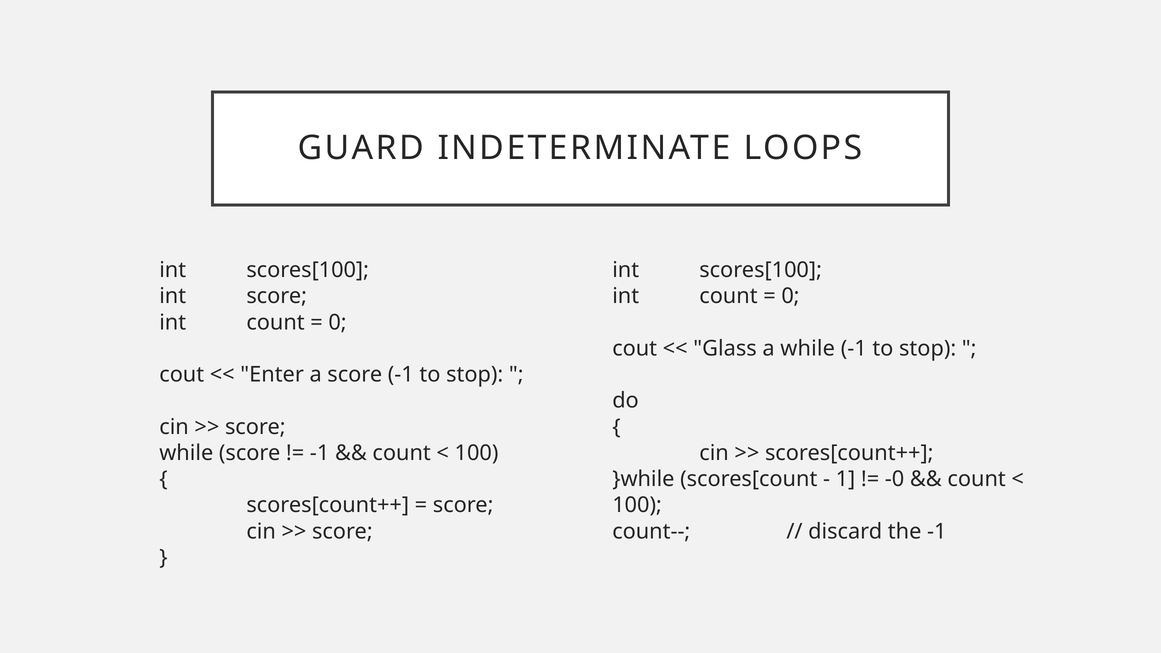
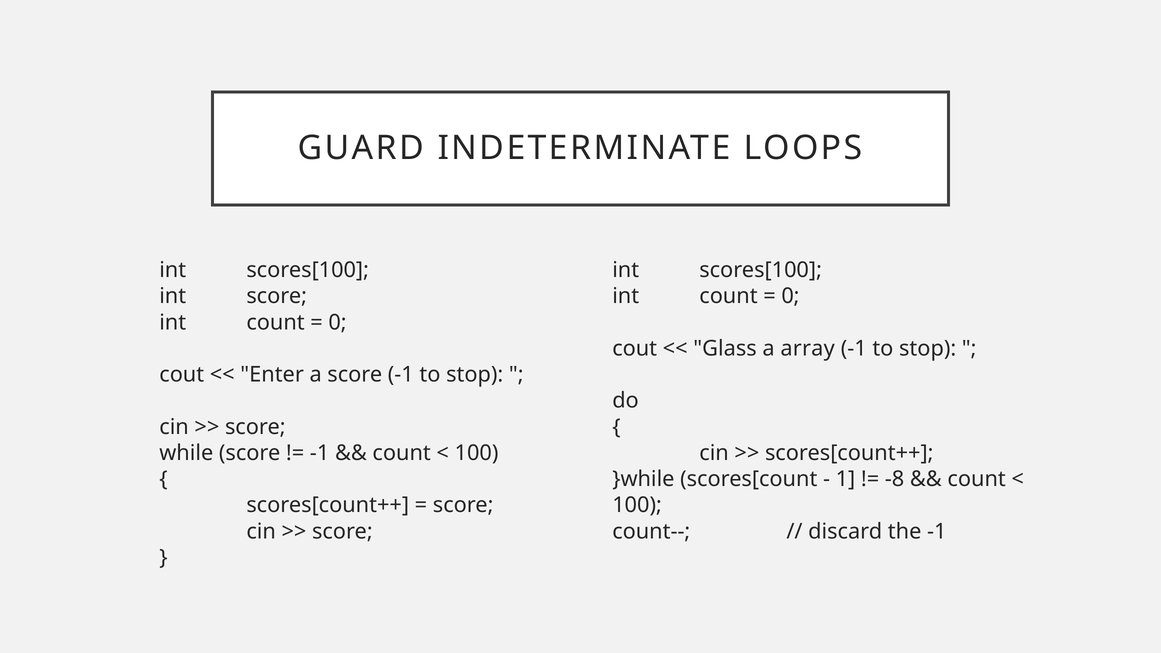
a while: while -> array (808, 349)
-0: -0 -> -8 (895, 479)
